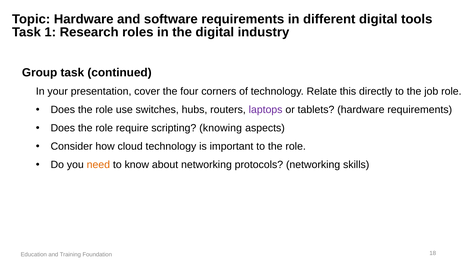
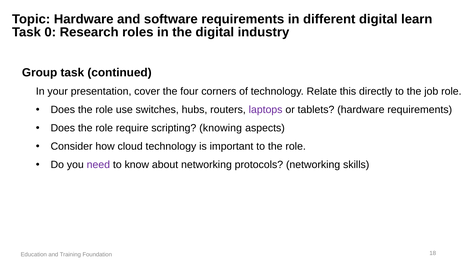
tools: tools -> learn (417, 19)
1: 1 -> 0 (50, 32)
need colour: orange -> purple (98, 165)
